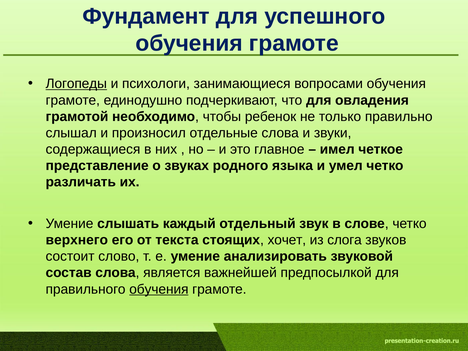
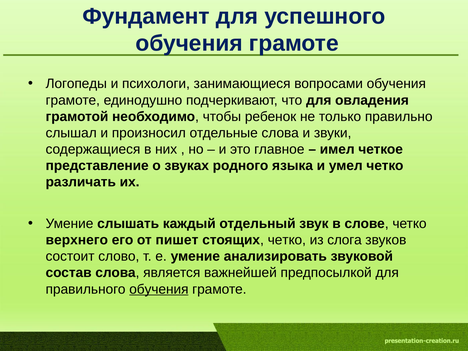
Логопеды underline: present -> none (76, 84)
текста: текста -> пишет (177, 240)
стоящих хочет: хочет -> четко (287, 240)
